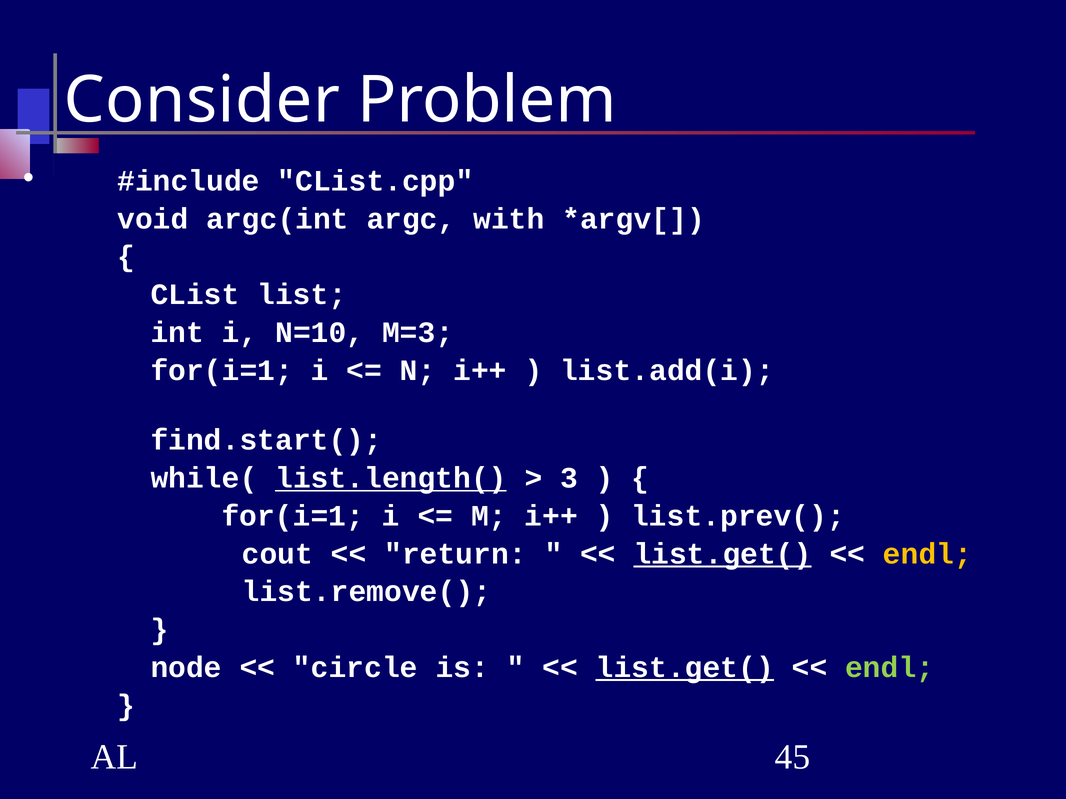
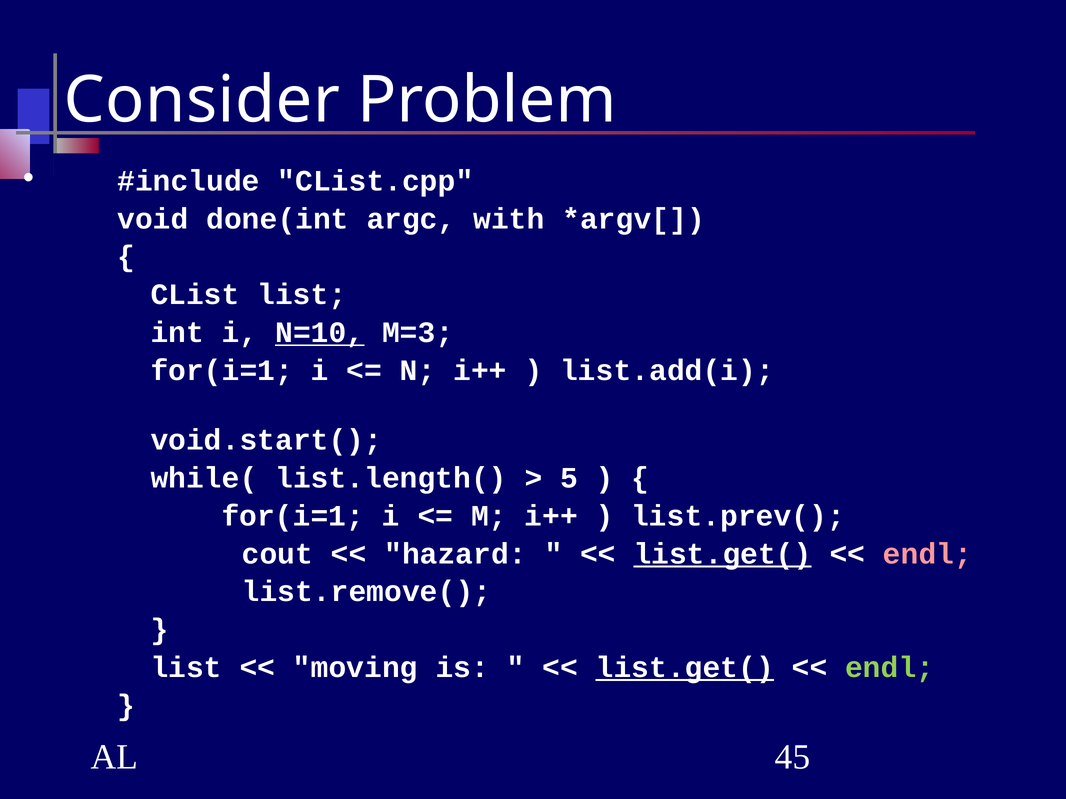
argc(int: argc(int -> done(int (278, 219)
N=10 underline: none -> present (320, 333)
find.start(: find.start( -> void.start( (266, 440)
list.length( underline: present -> none (391, 478)
3: 3 -> 5 (569, 478)
return: return -> hazard (455, 554)
endl colour: yellow -> pink (927, 554)
node: node -> list (186, 668)
circle: circle -> moving (355, 668)
